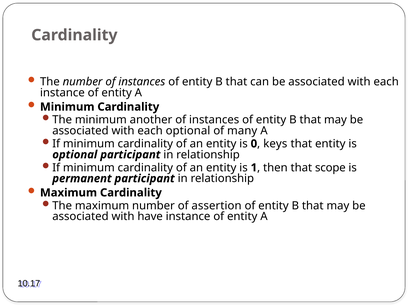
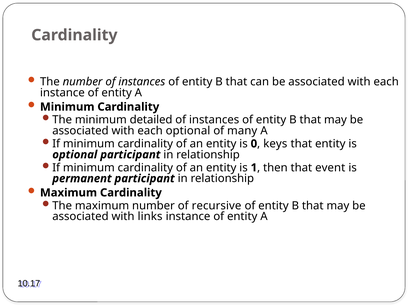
another: another -> detailed (151, 120)
scope: scope -> event (330, 168)
assertion: assertion -> recursive (217, 206)
have: have -> links (150, 217)
